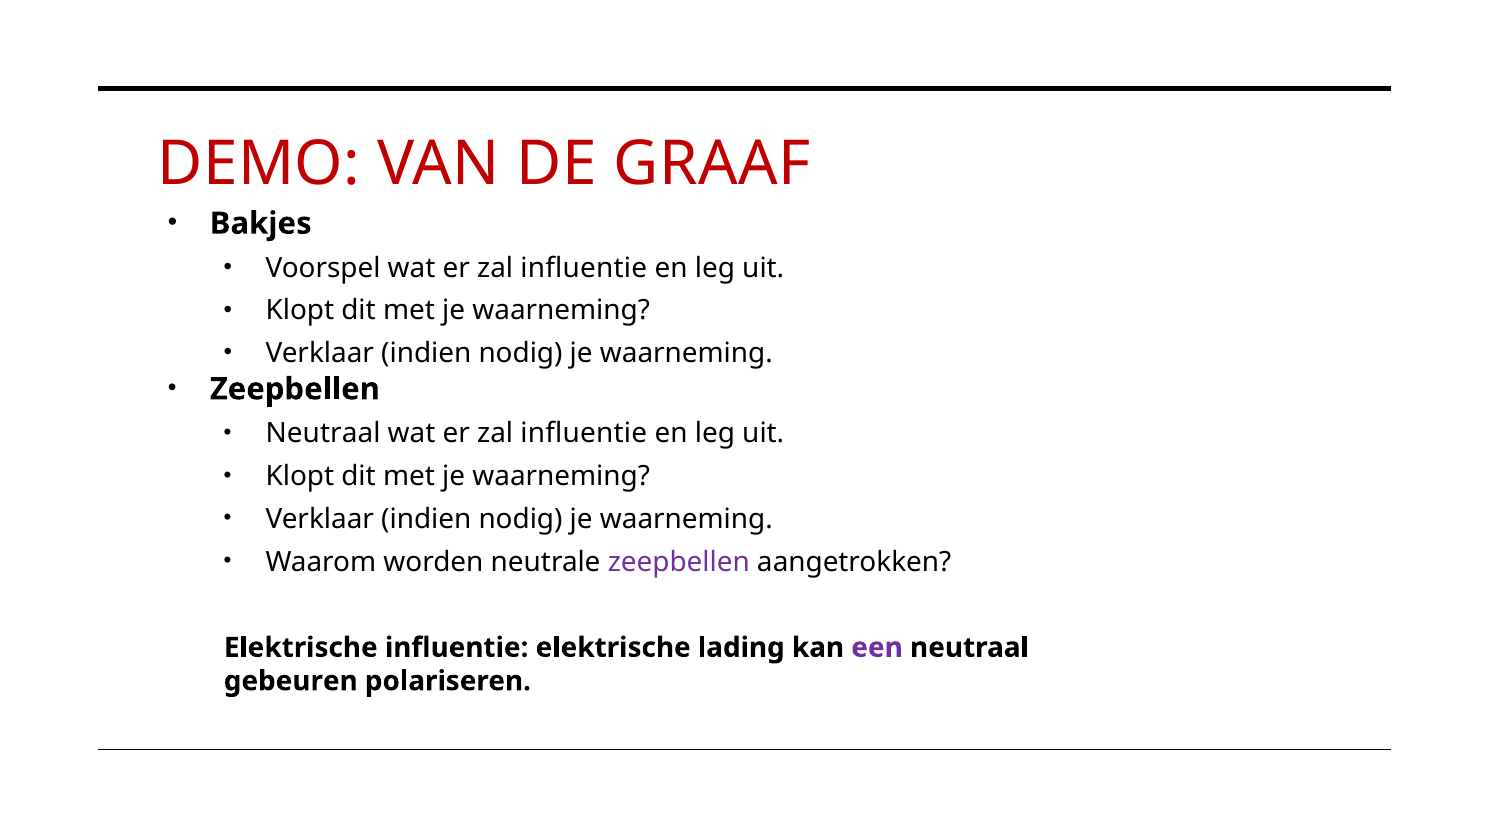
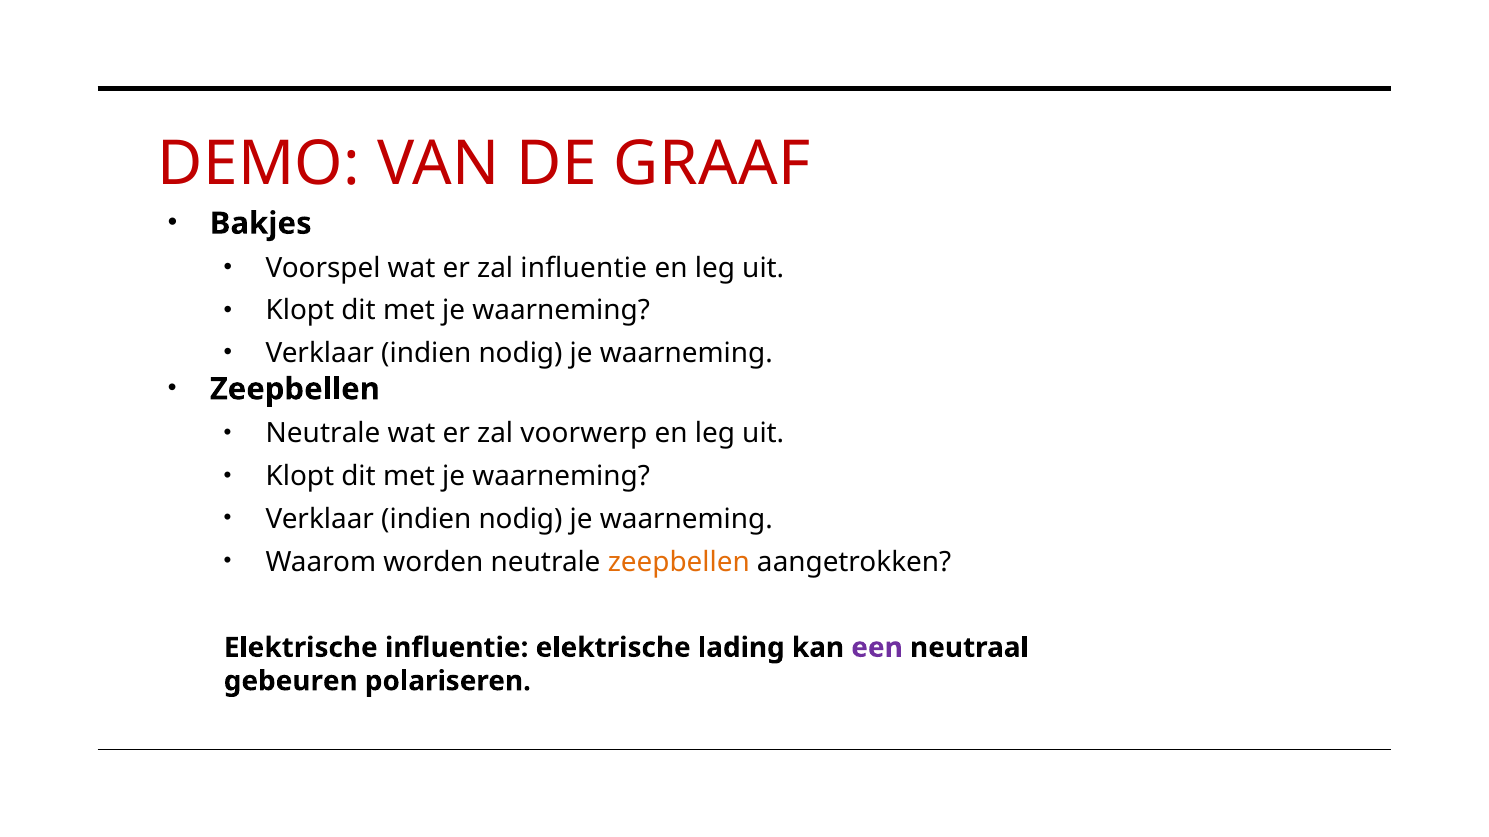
Neutraal: Neutraal -> Neutrale (323, 434)
influentie: influentie -> voorwerp (584, 434)
zeepbellen colour: purple -> orange (679, 562)
